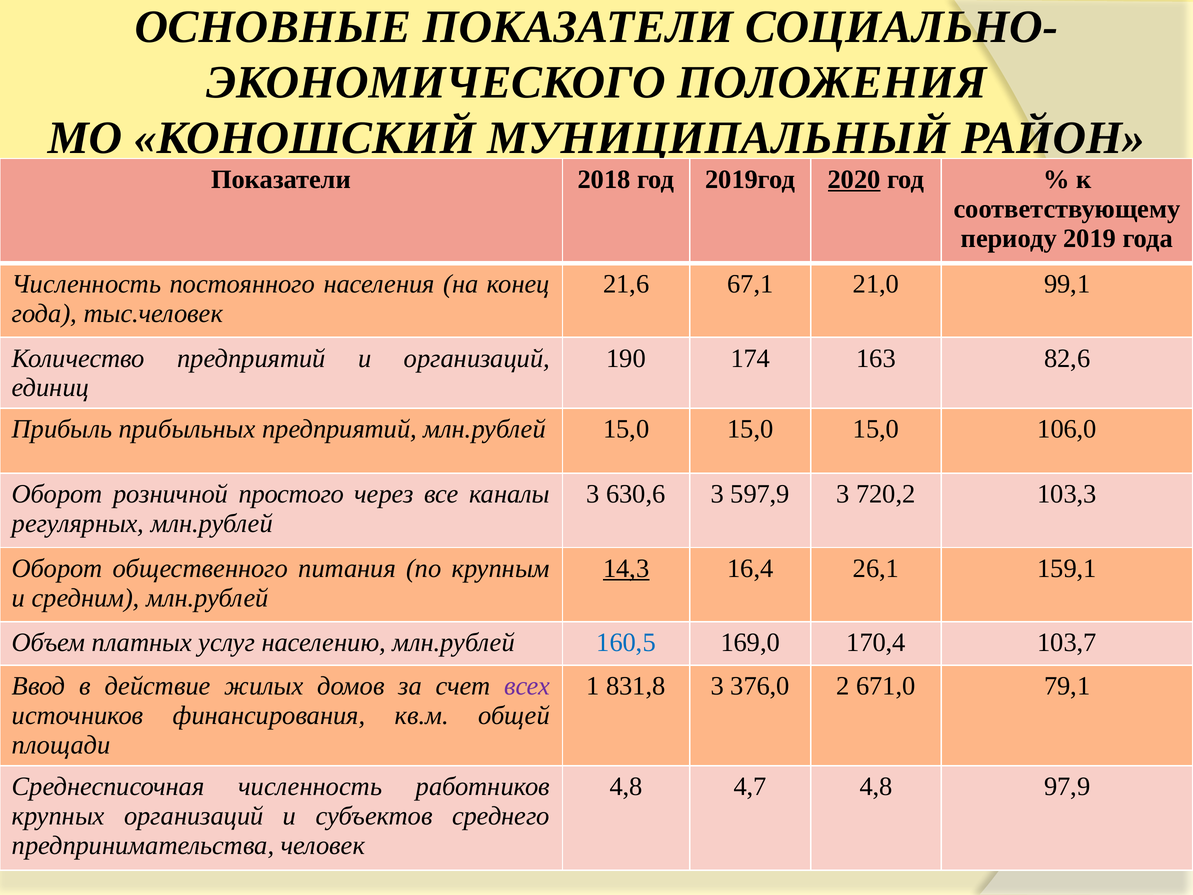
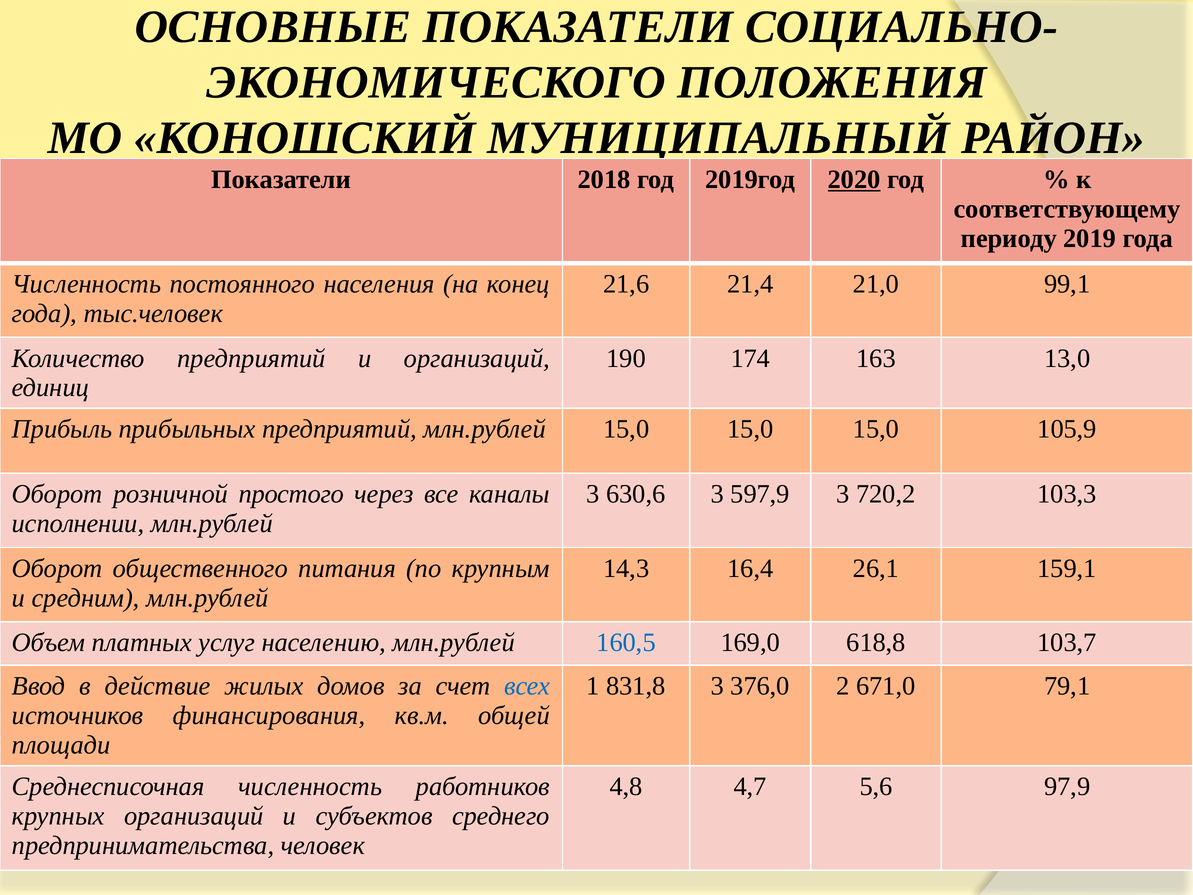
67,1: 67,1 -> 21,4 (750, 284)
82,6: 82,6 -> 13,0 (1067, 358)
106,0: 106,0 -> 105,9 (1067, 429)
регулярных: регулярных -> исполнении (78, 524)
14,3 underline: present -> none (626, 568)
170,4: 170,4 -> 618,8 (876, 642)
всех colour: purple -> blue (527, 686)
4,7 4,8: 4,8 -> 5,6 (876, 786)
